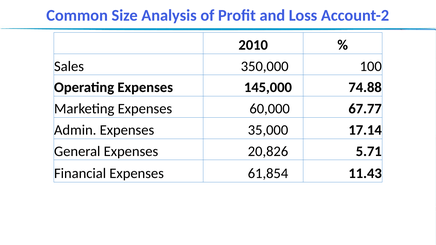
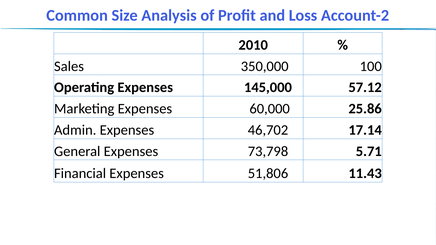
74.88: 74.88 -> 57.12 (365, 88)
67.77: 67.77 -> 25.86 (365, 109)
35,000: 35,000 -> 46,702 (268, 130)
20,826: 20,826 -> 73,798 (268, 151)
61,854: 61,854 -> 51,806 (268, 174)
